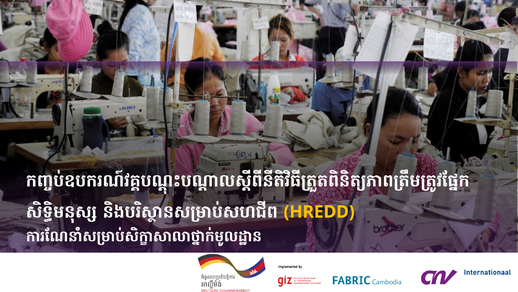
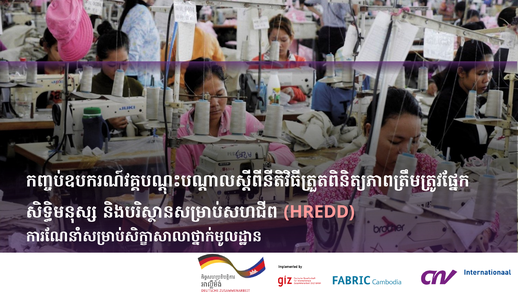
HREDD colour: yellow -> pink (319, 211)
